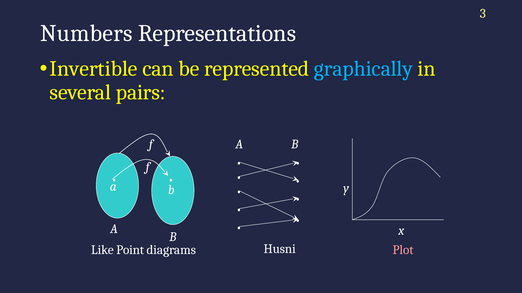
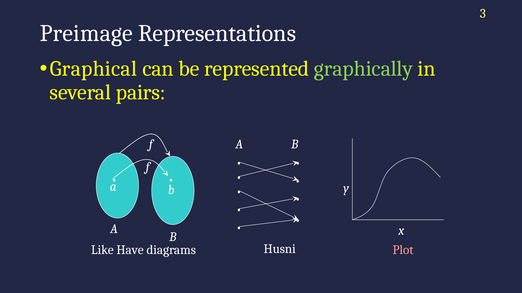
Numbers: Numbers -> Preimage (86, 34)
Invertible: Invertible -> Graphical (93, 69)
graphically colour: light blue -> light green (363, 69)
Point: Point -> Have (130, 250)
